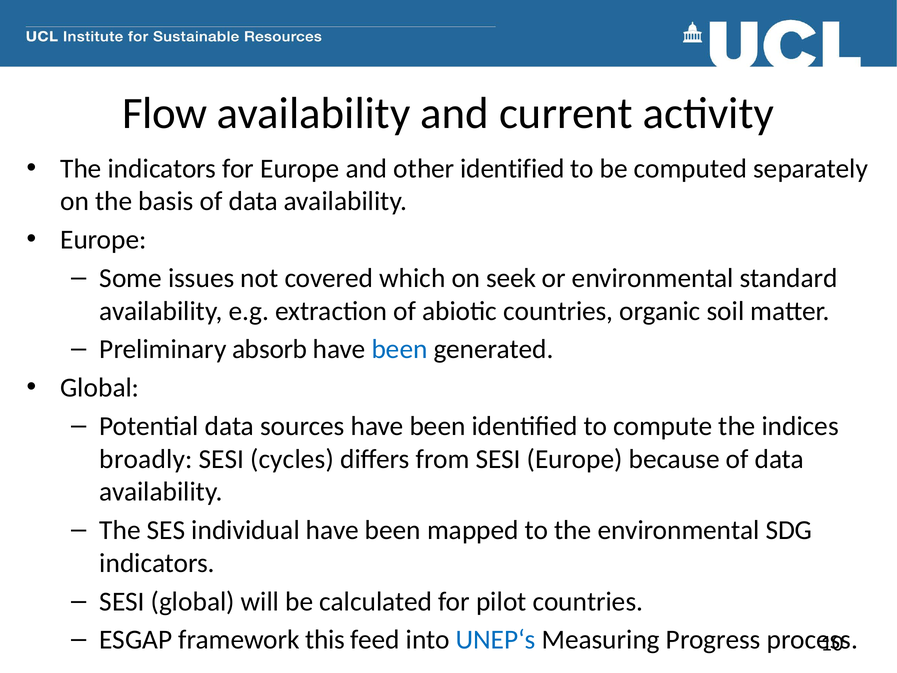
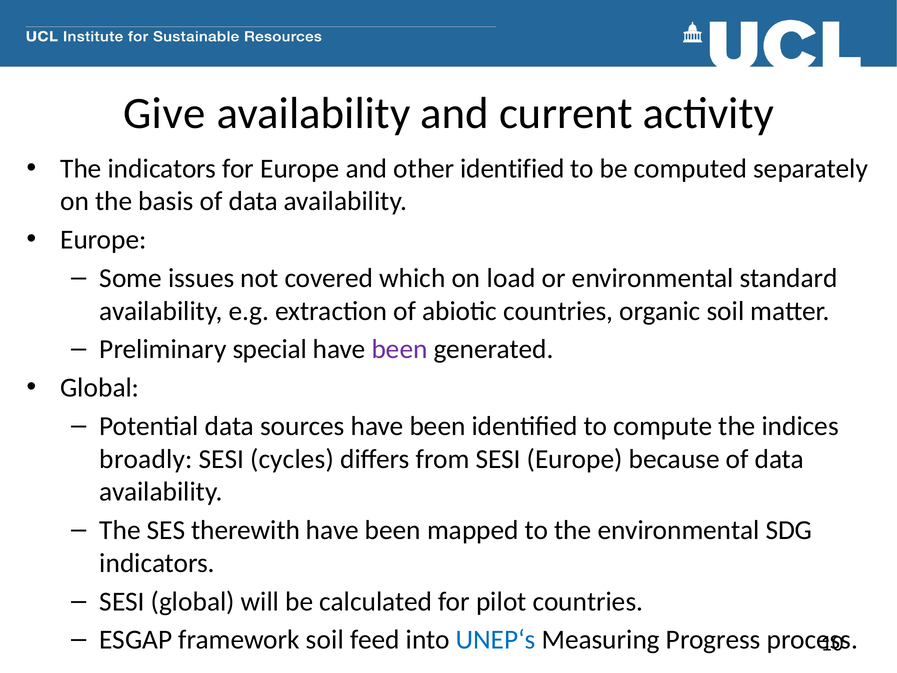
Flow: Flow -> Give (164, 113)
seek: seek -> load (511, 278)
absorb: absorb -> special (270, 349)
been colour: blue -> purple (400, 349)
individual: individual -> therewith (246, 530)
framework this: this -> soil (325, 640)
